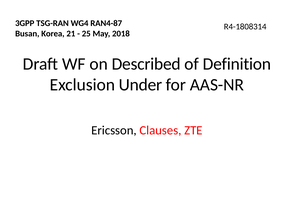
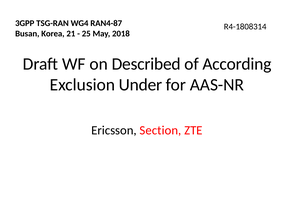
Definition: Definition -> According (237, 64)
Clauses: Clauses -> Section (160, 130)
